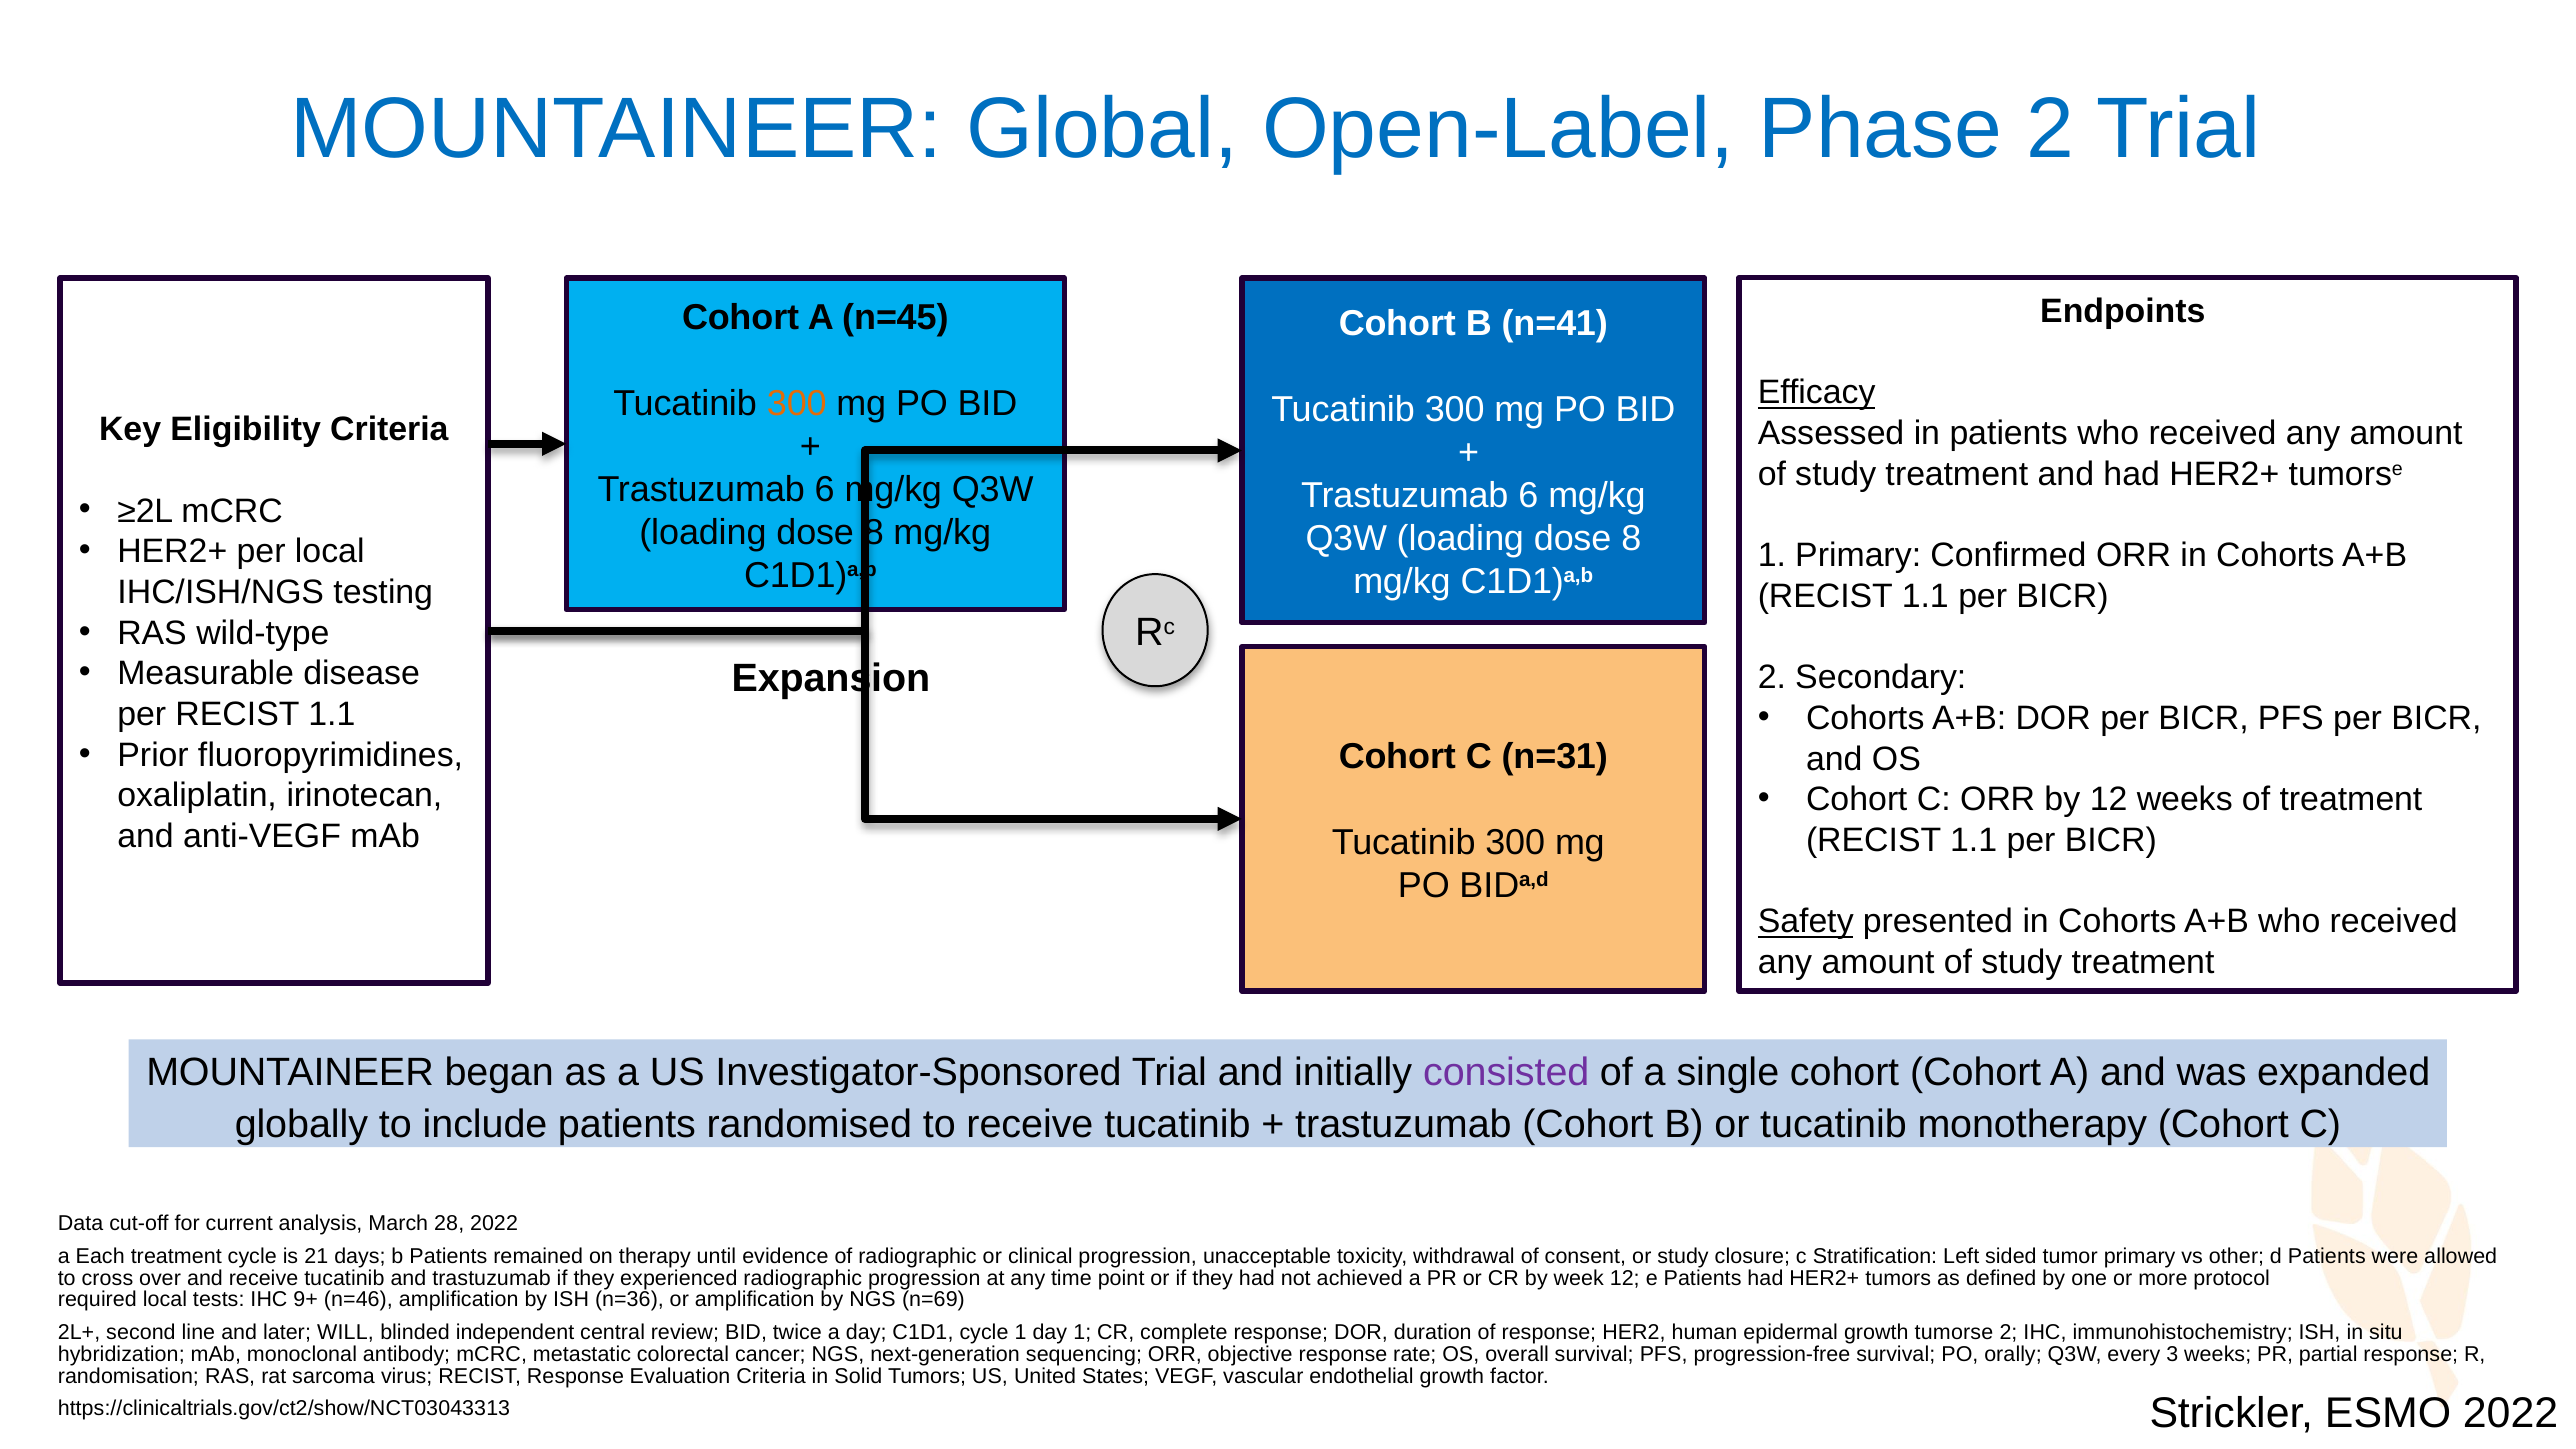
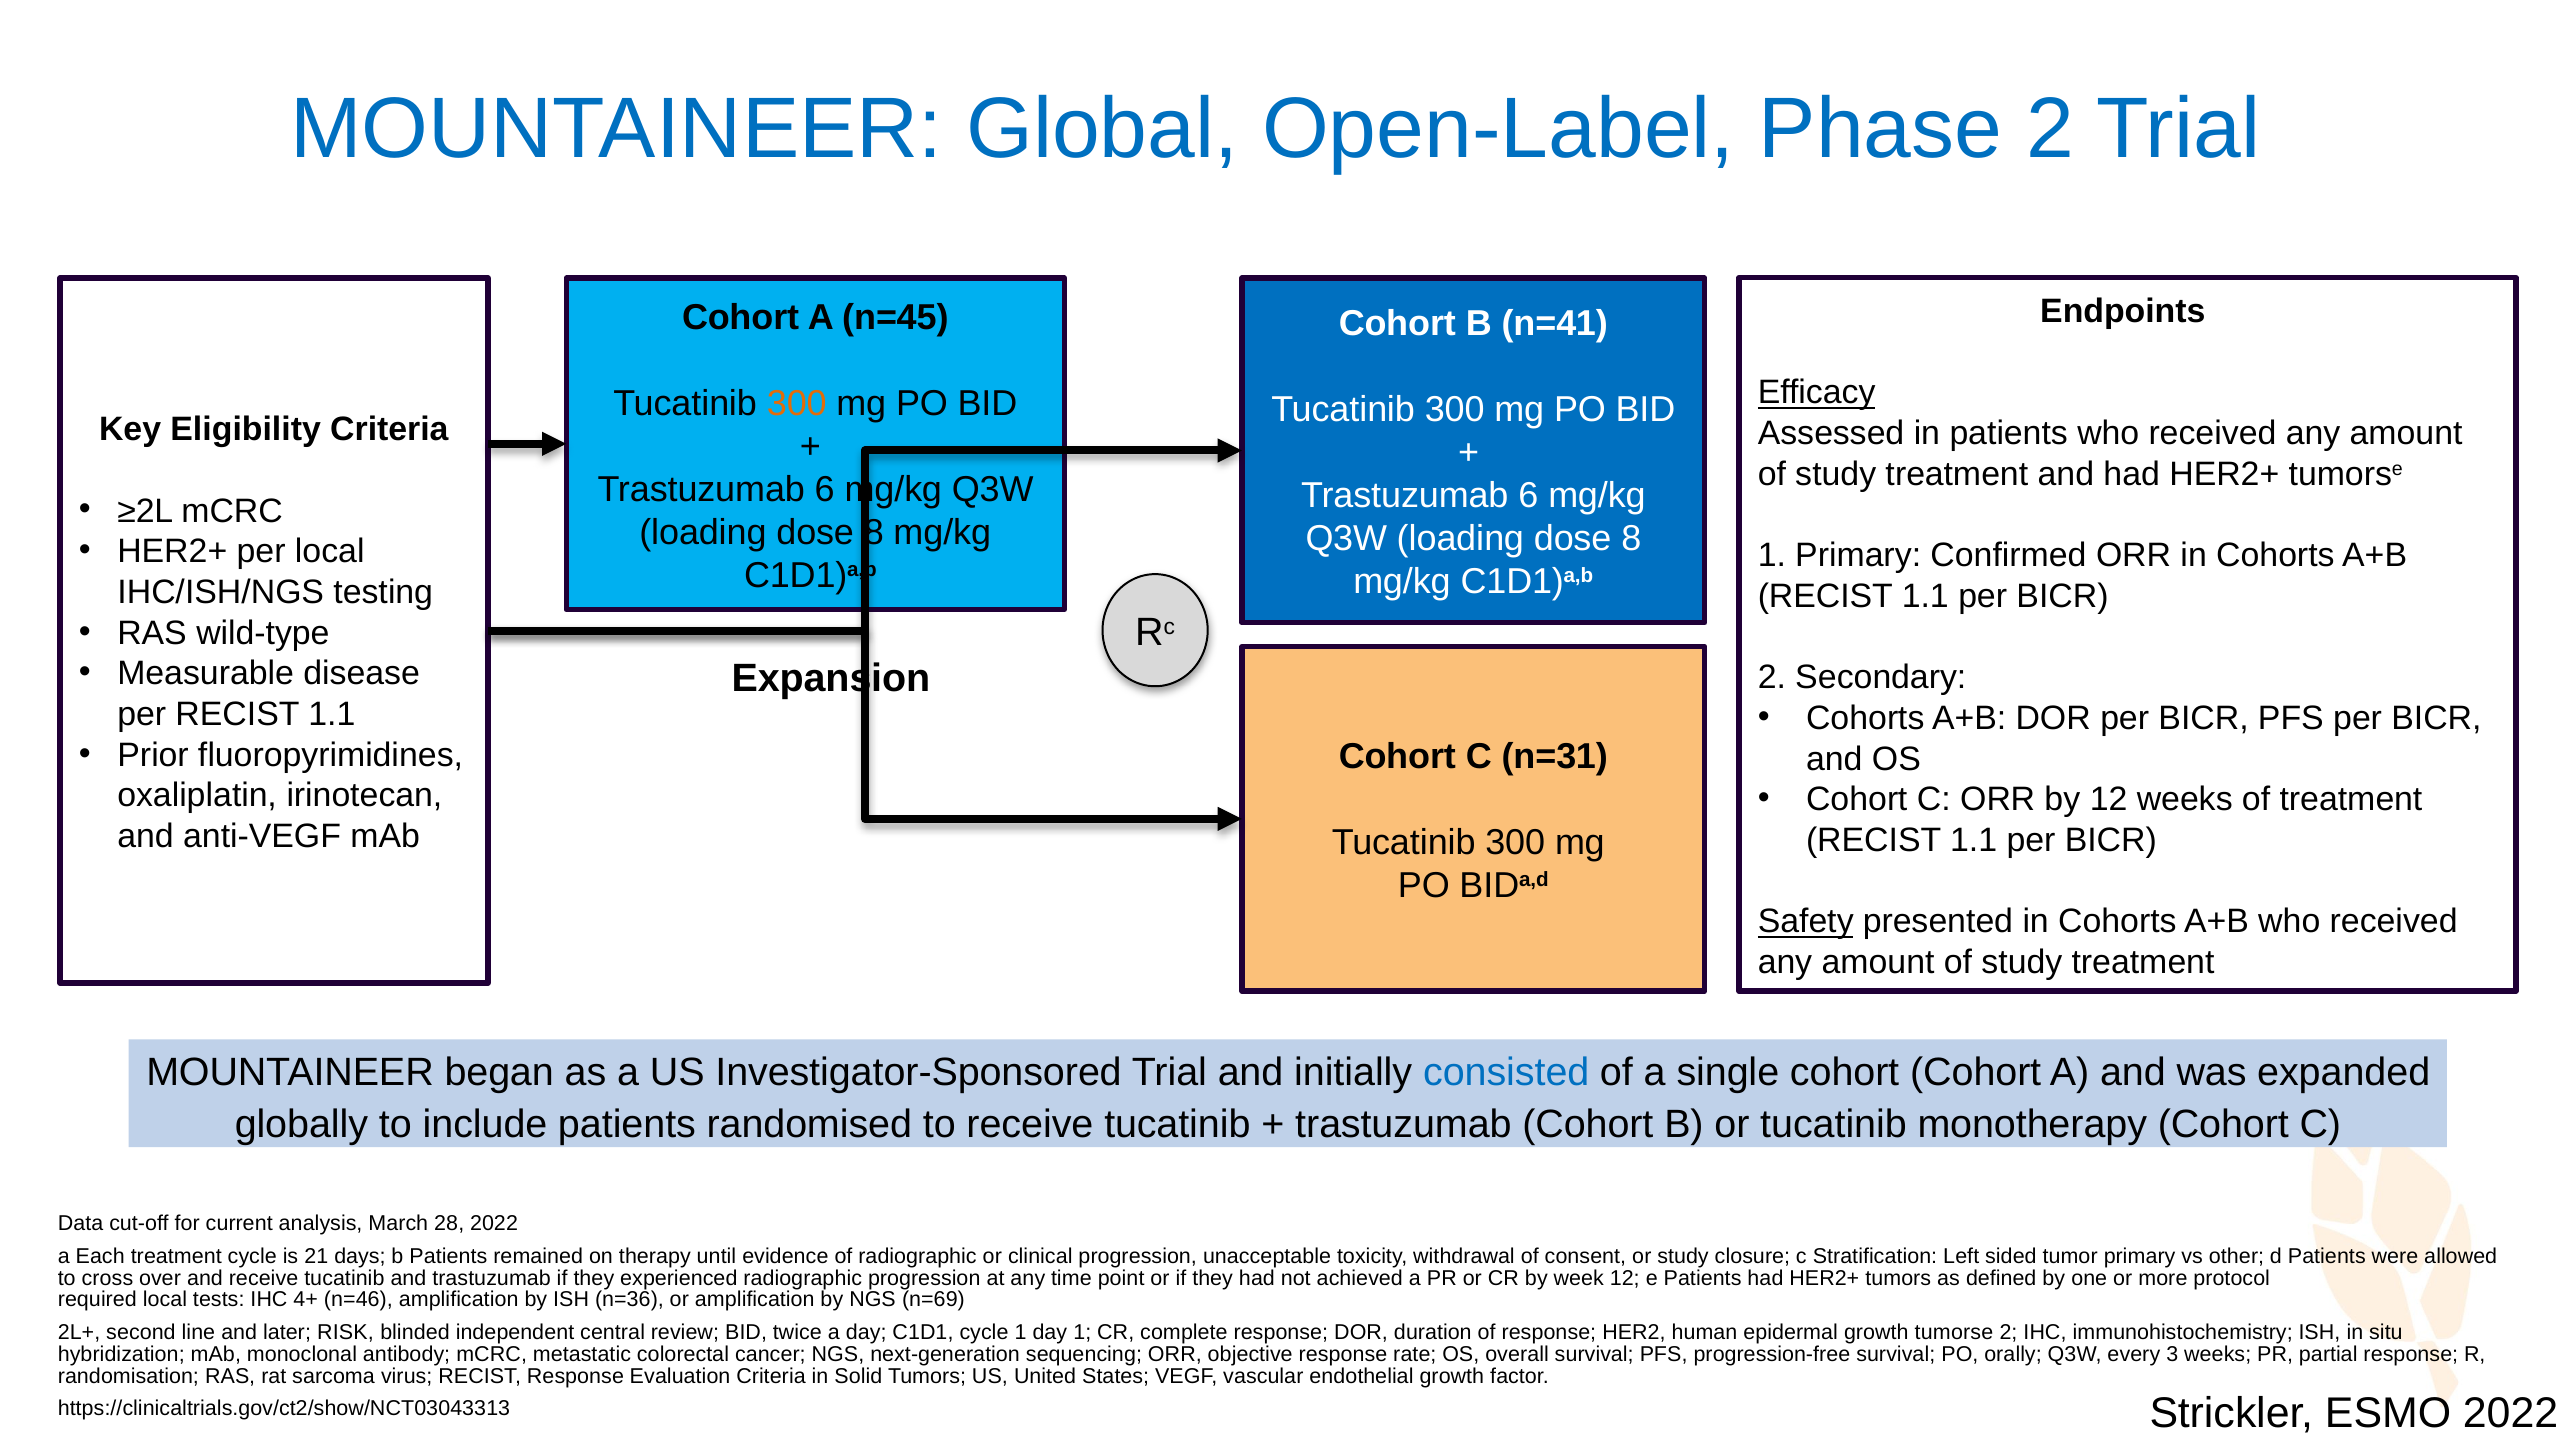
consisted colour: purple -> blue (1506, 1072)
9+: 9+ -> 4+ (306, 1300)
WILL: WILL -> RISK (346, 1332)
